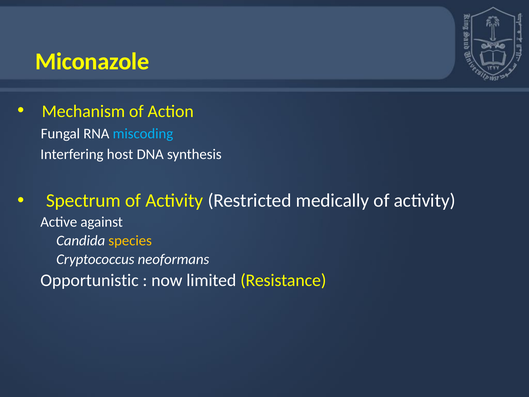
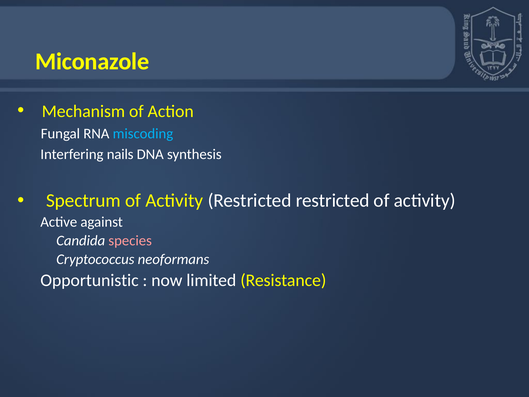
host: host -> nails (120, 154)
Restricted medically: medically -> restricted (333, 200)
species colour: yellow -> pink (130, 240)
